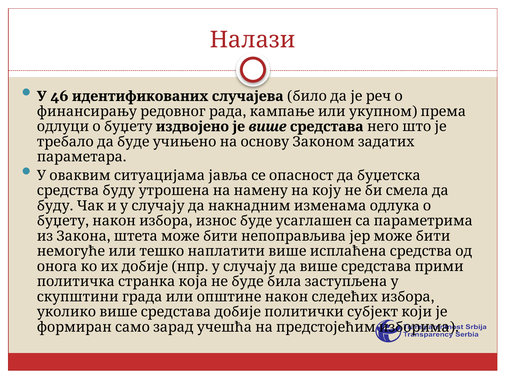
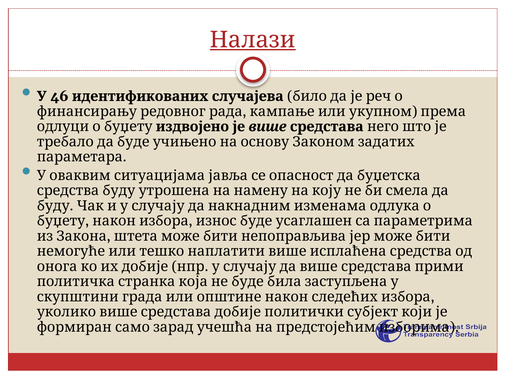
Налази underline: none -> present (253, 40)
